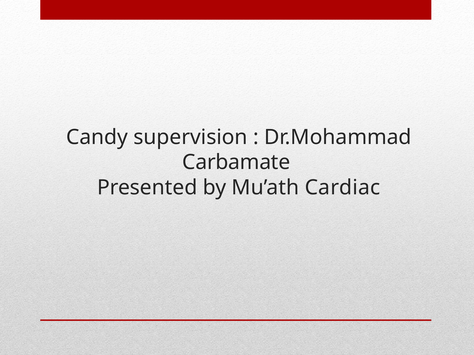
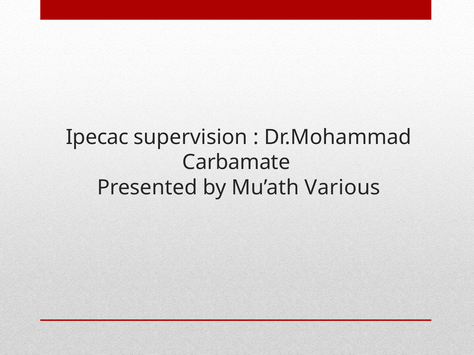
Candy: Candy -> Ipecac (97, 137)
Cardiac: Cardiac -> Various (343, 188)
